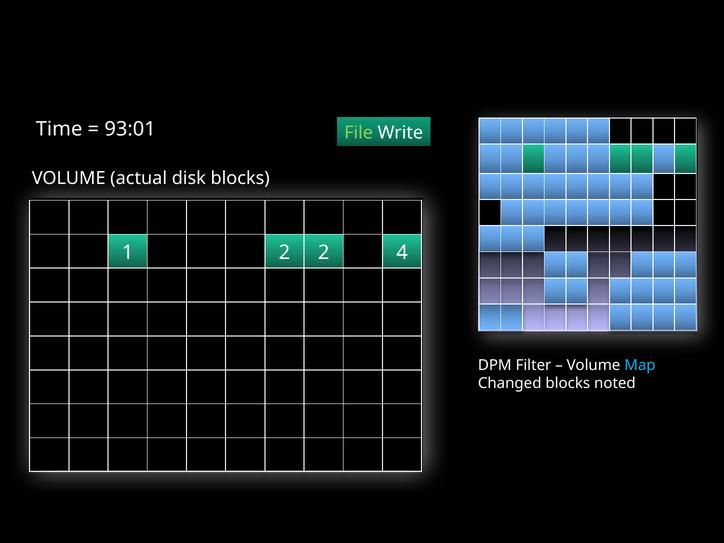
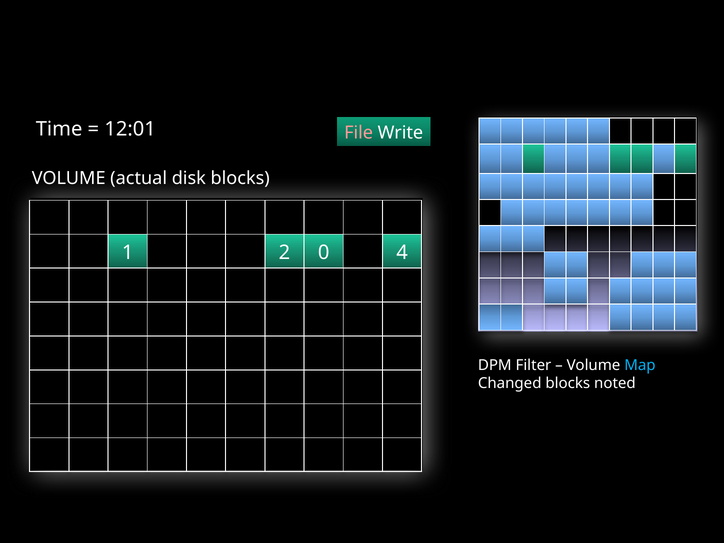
93:01: 93:01 -> 12:01 (130, 129)
File colour: light green -> pink (359, 133)
2 2: 2 -> 0 (324, 253)
